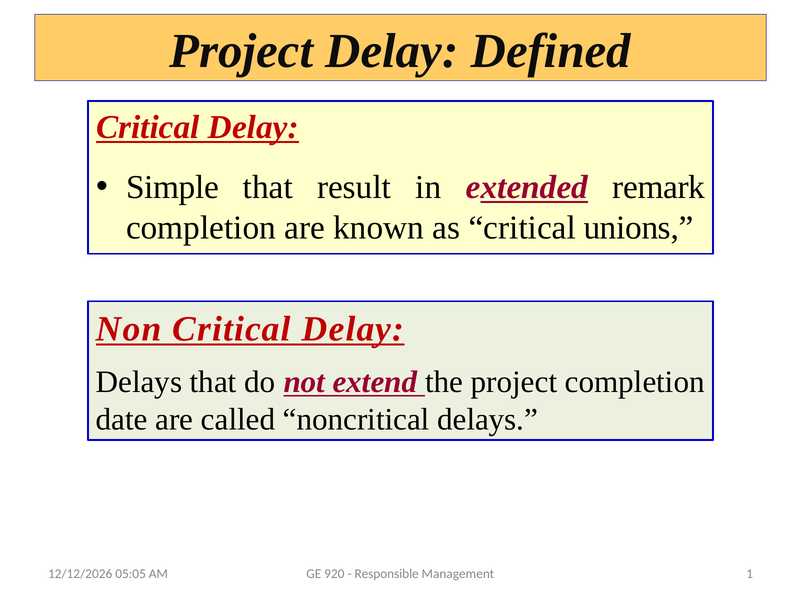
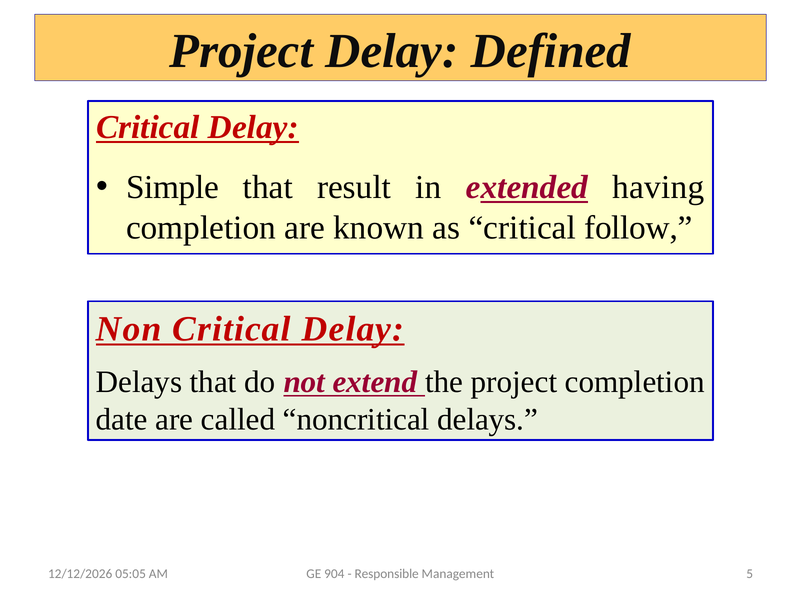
remark: remark -> having (658, 187)
unions: unions -> follow (638, 227)
920: 920 -> 904 (334, 574)
1: 1 -> 5 (750, 574)
